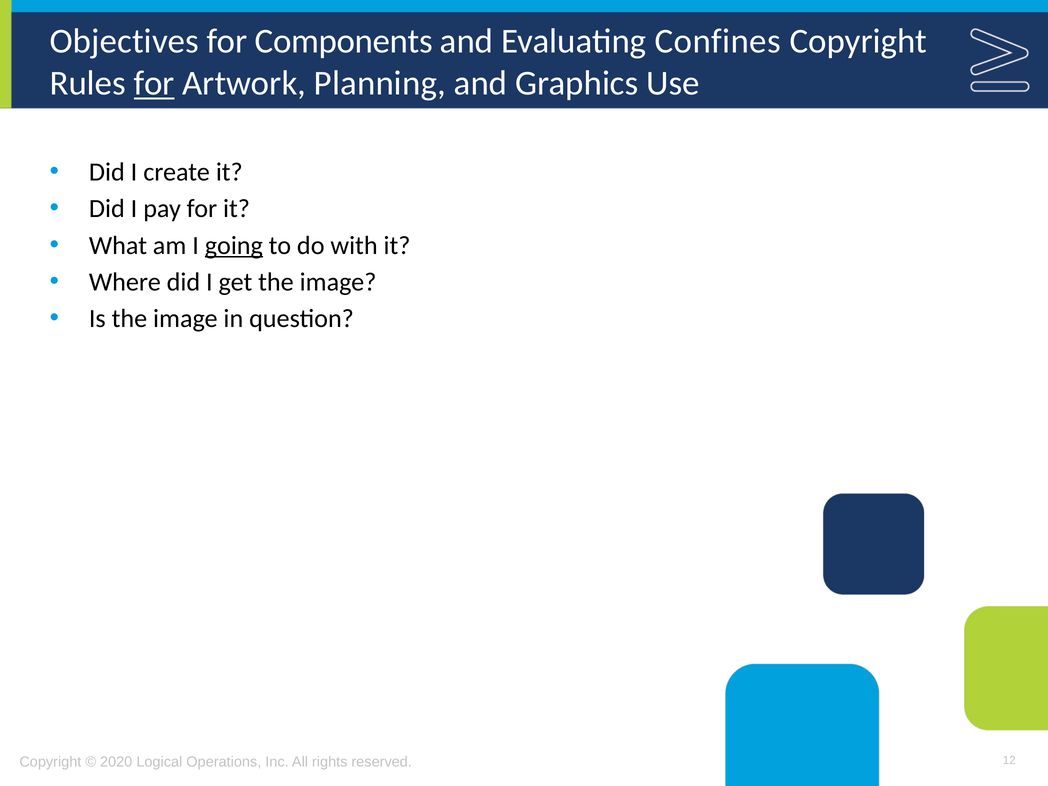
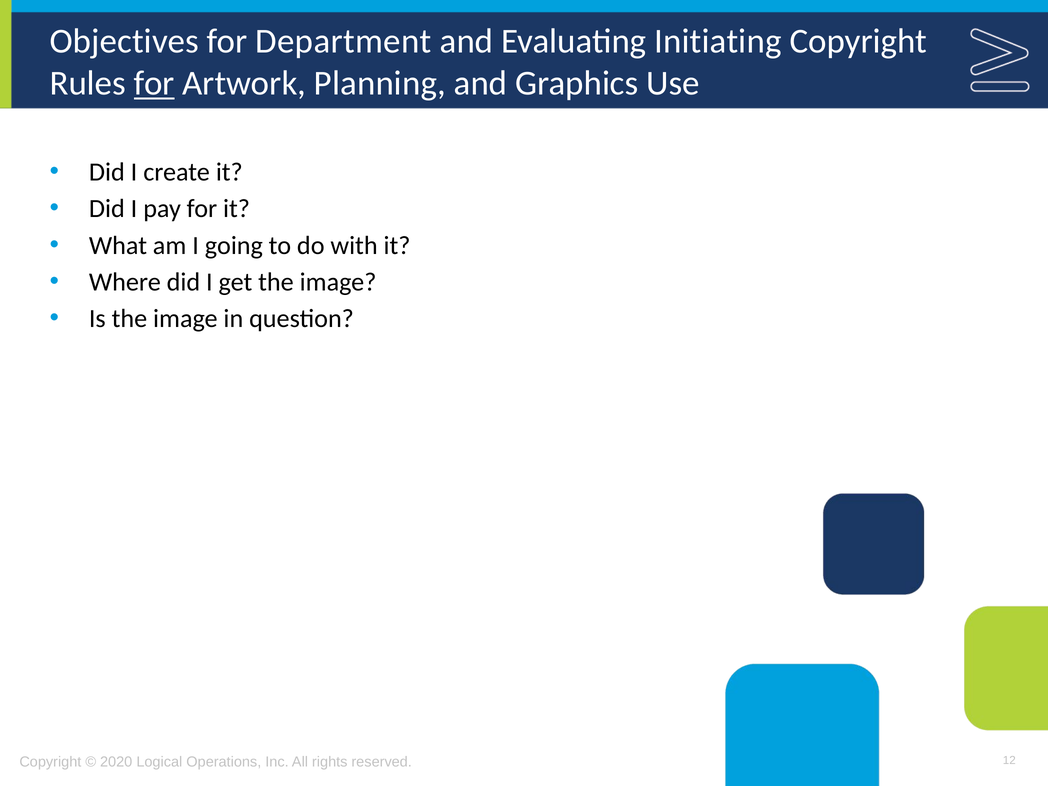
Components: Components -> Department (343, 41)
Confines: Confines -> Initiating (718, 41)
going underline: present -> none (234, 245)
